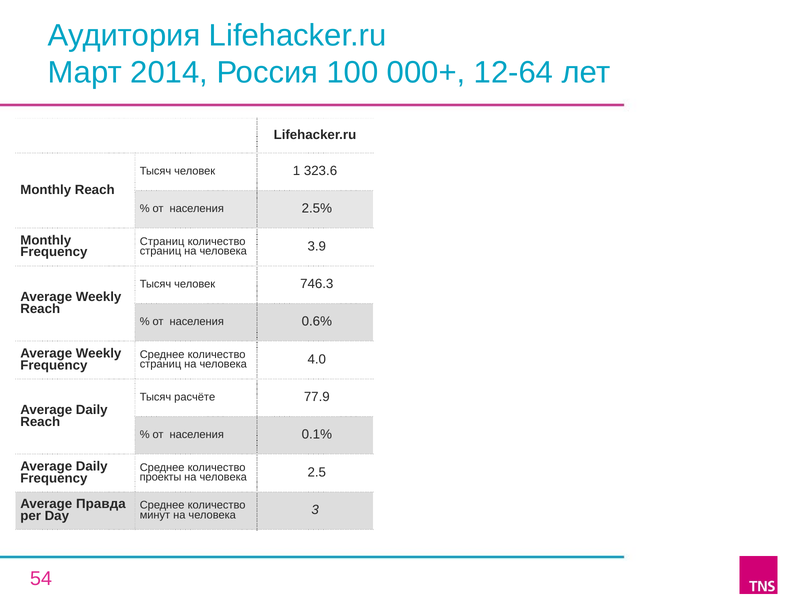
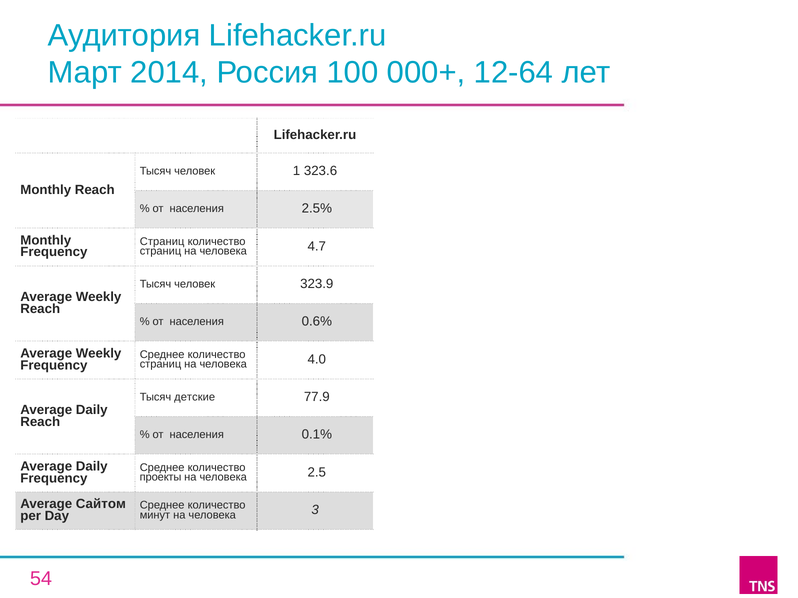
3.9: 3.9 -> 4.7 (317, 246)
746.3: 746.3 -> 323.9 (317, 284)
расчёте: расчёте -> детские (195, 397)
Правда: Правда -> Сайтом (101, 504)
